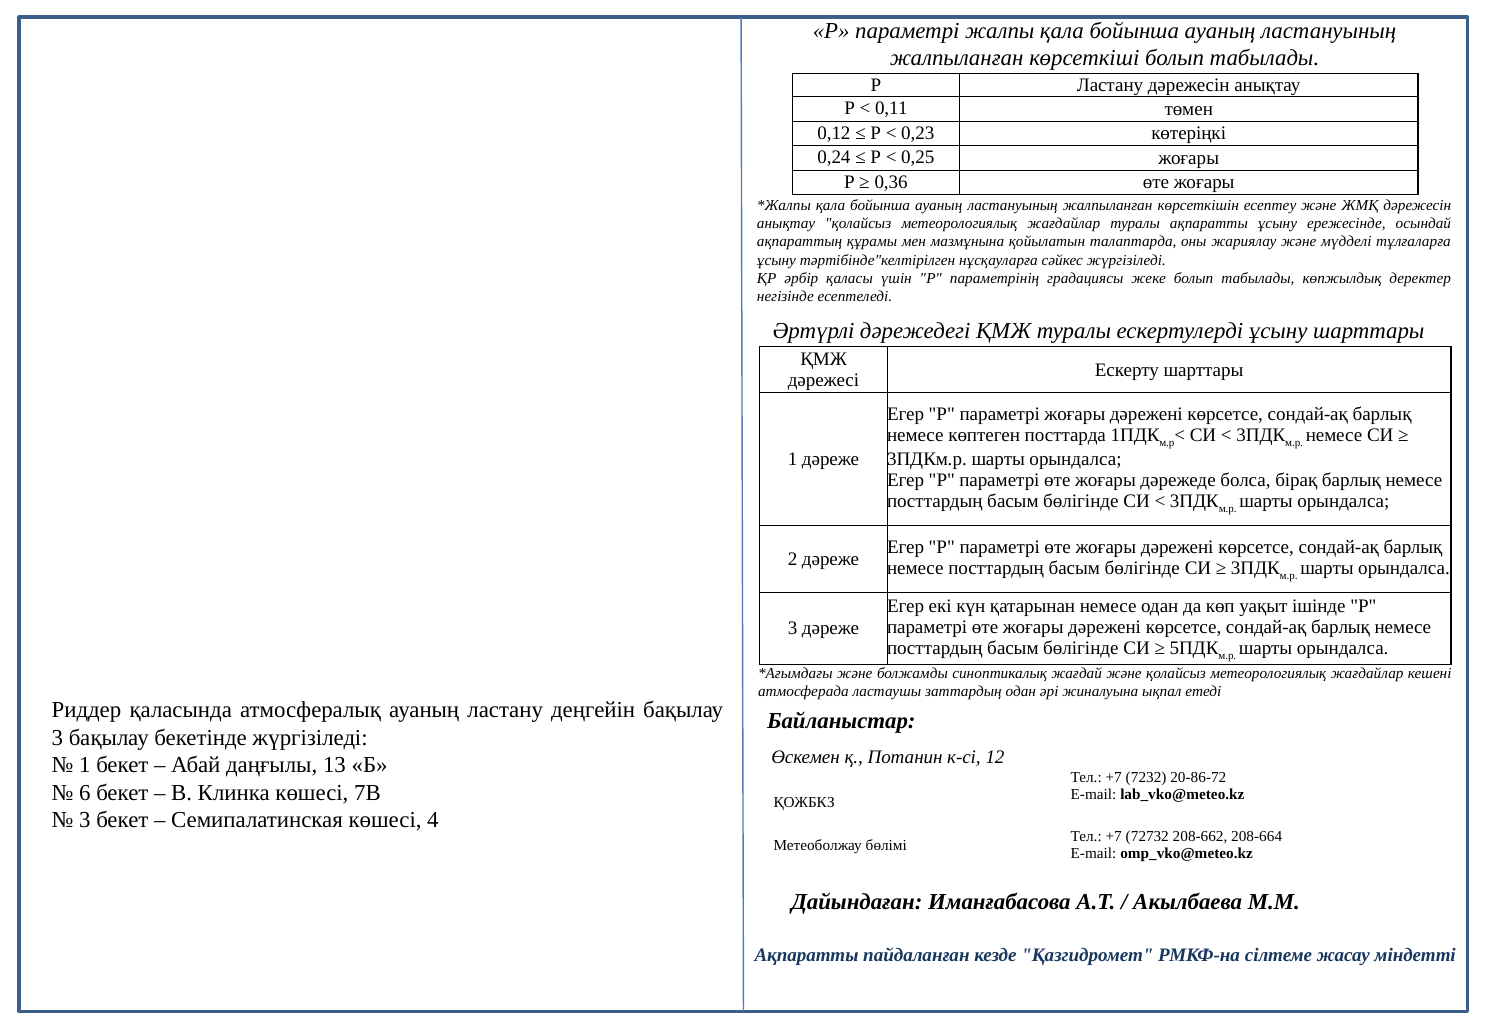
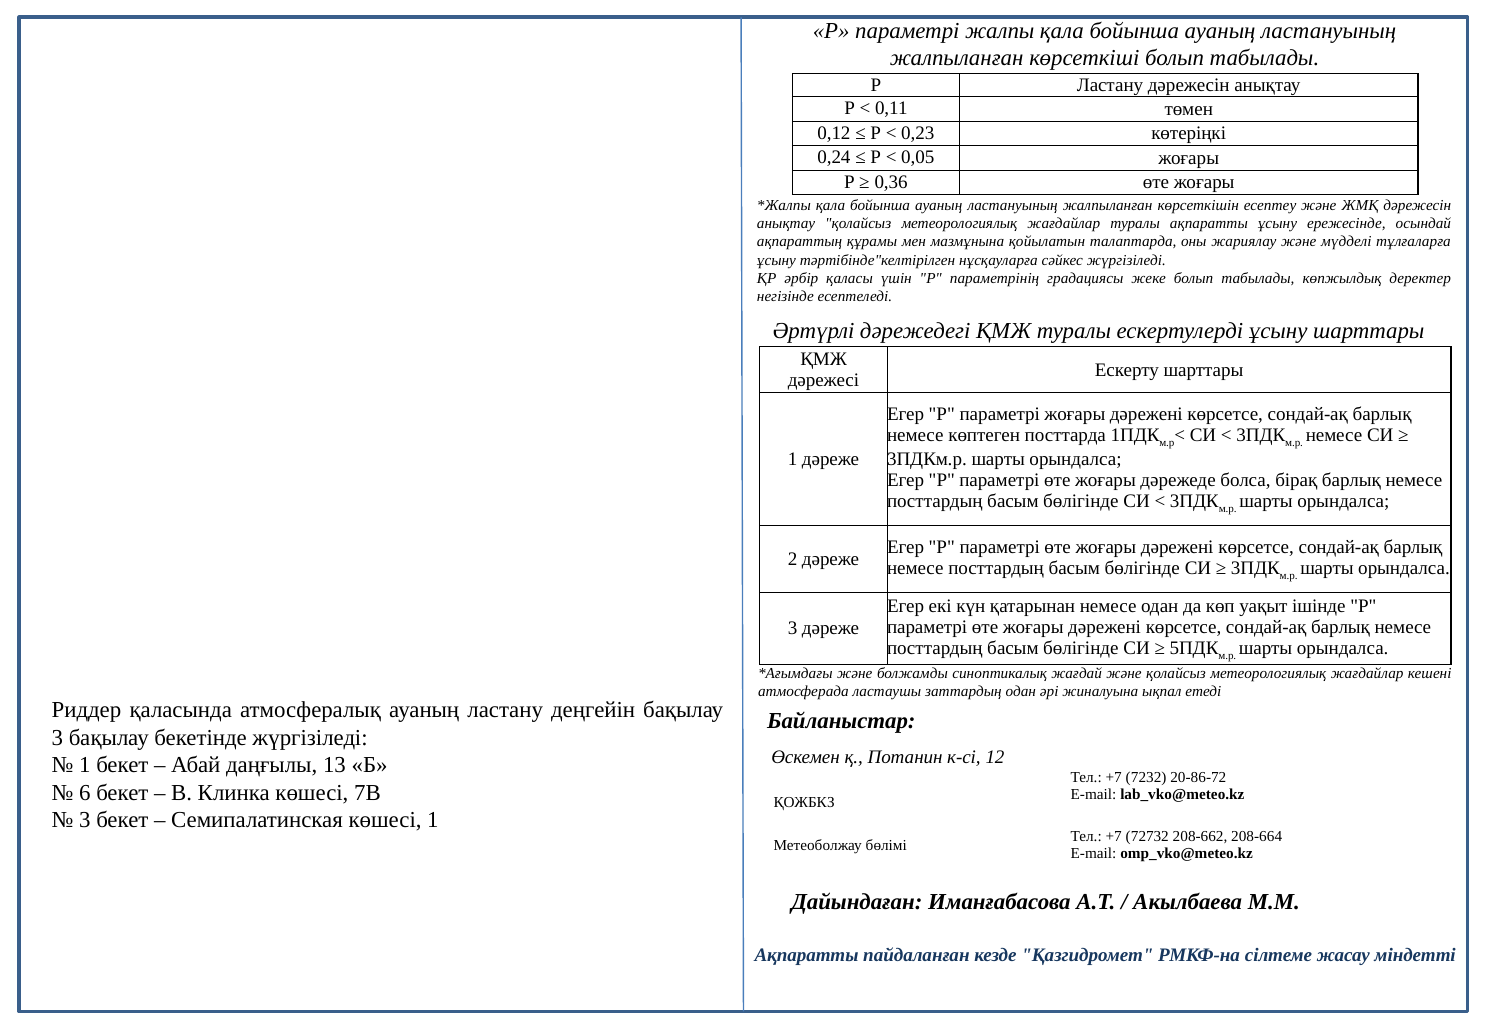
0,25: 0,25 -> 0,05 (918, 158)
көшесі 4: 4 -> 1 (433, 820)
